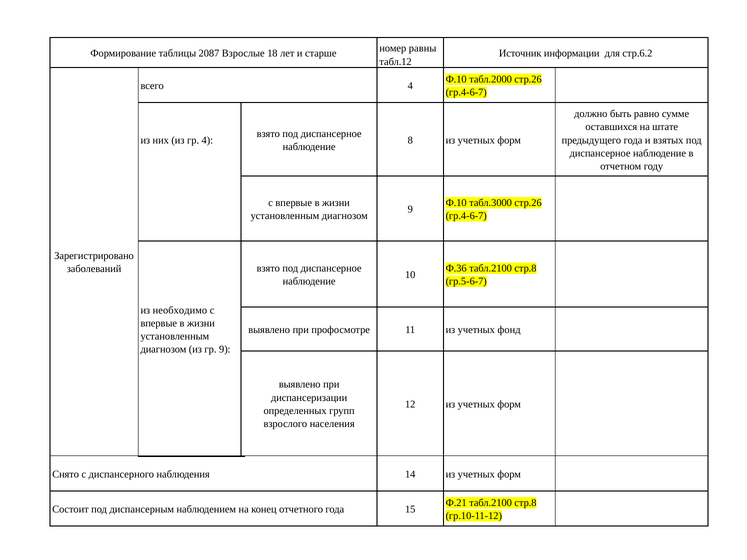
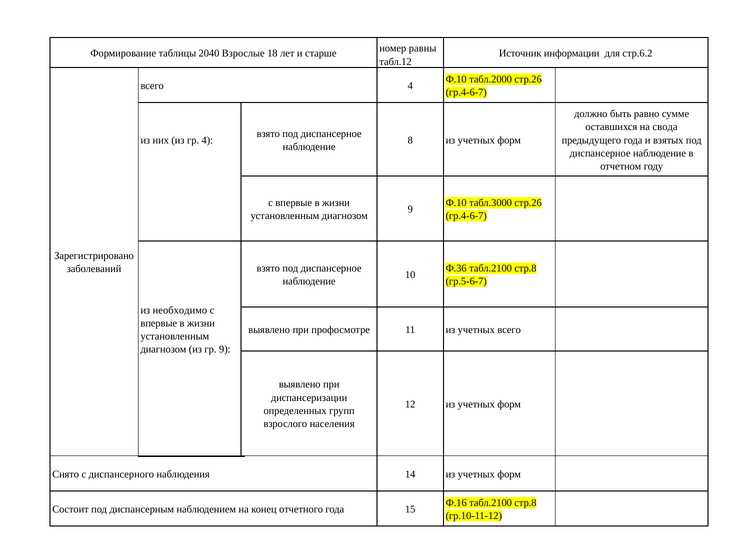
2087: 2087 -> 2040 (209, 53)
штате: штате -> свода (665, 127)
учетных фонд: фонд -> всего (509, 330)
Ф.21: Ф.21 -> Ф.16 (456, 503)
